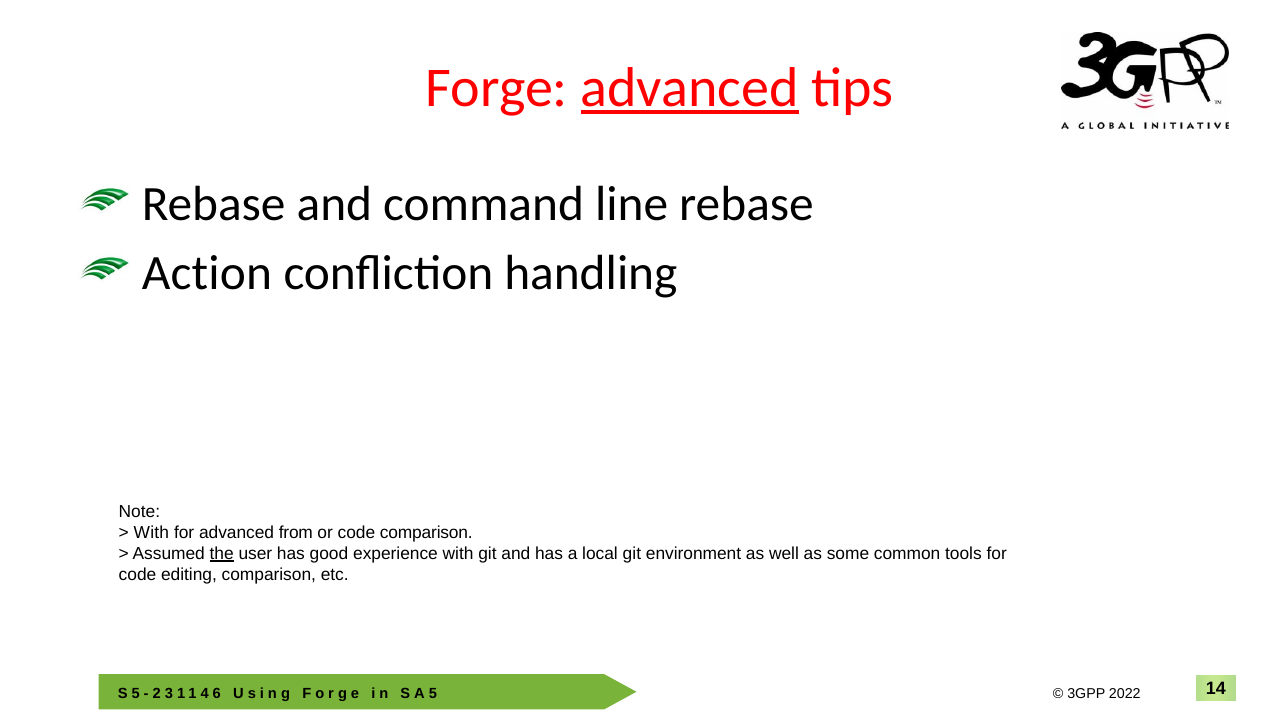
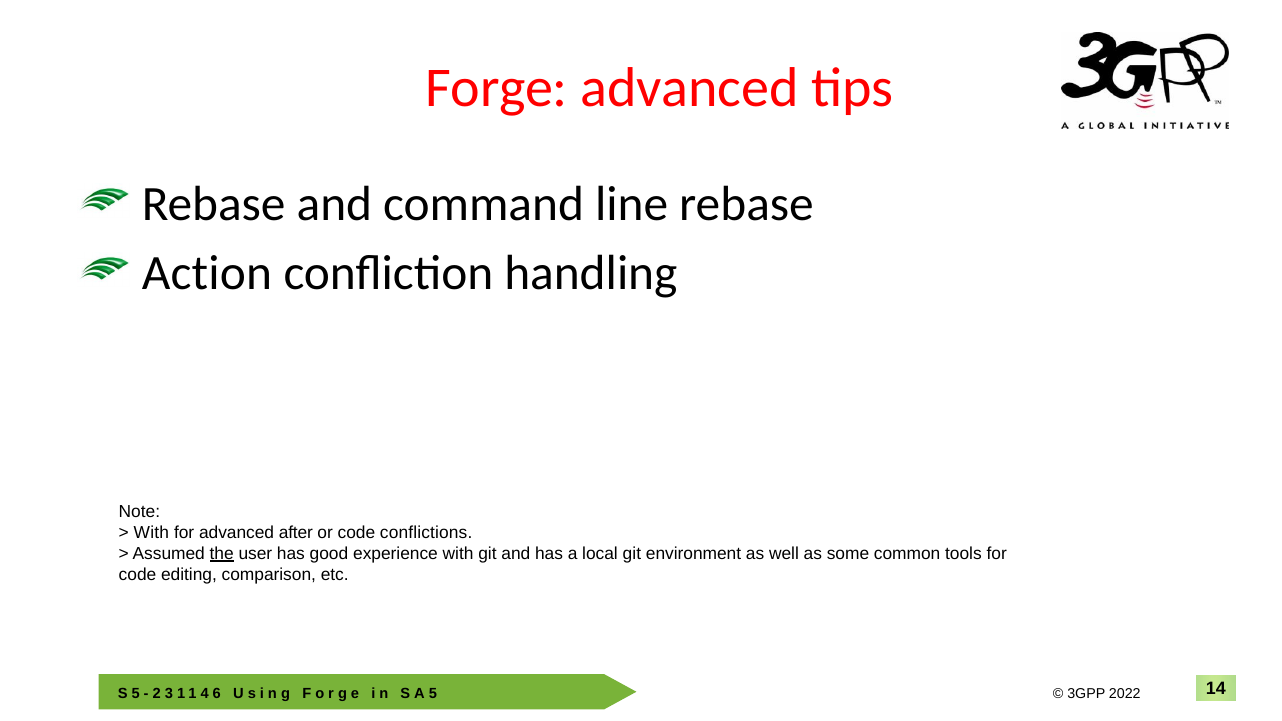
advanced underline: present -> none (690, 88)
from: from -> after (296, 533)
code comparison: comparison -> conflictions (426, 533)
